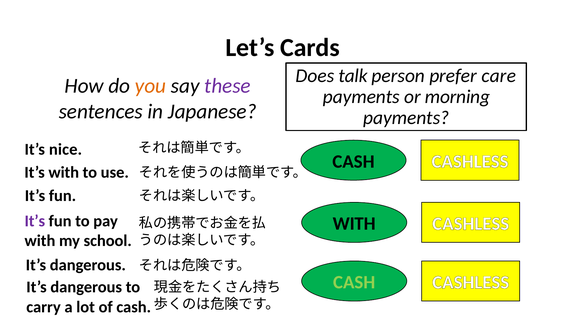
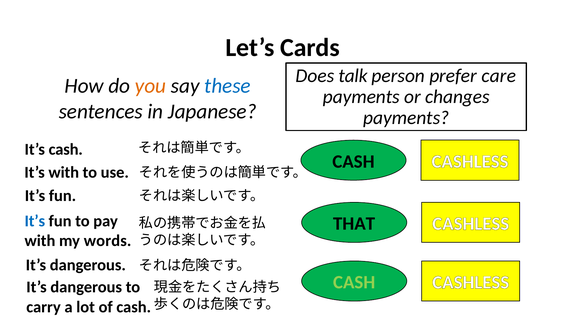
these colour: purple -> blue (228, 86)
morning: morning -> changes (457, 97)
It’s nice: nice -> cash (66, 149)
It’s colour: purple -> blue (35, 221)
WITH: WITH -> THAT (354, 224)
school: school -> words (108, 241)
